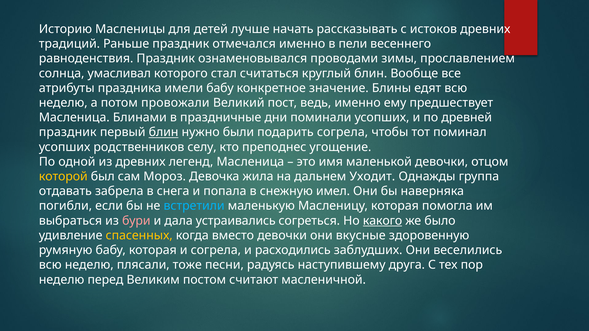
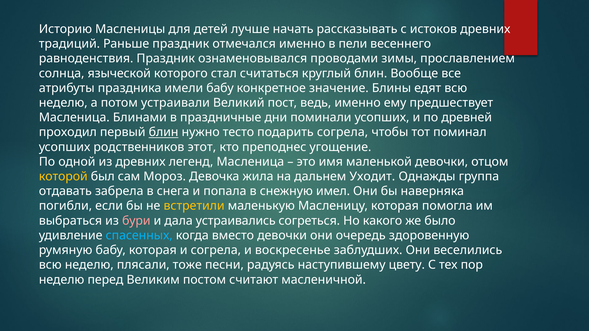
умасливал: умасливал -> языческой (119, 73)
провожали: провожали -> устраивали (175, 103)
праздник: праздник -> проходил (68, 132)
были: были -> тесто (238, 132)
селу: селу -> этот (202, 147)
встретили colour: light blue -> yellow (194, 206)
какого underline: present -> none (383, 221)
спасенных colour: yellow -> light blue (139, 236)
вкусные: вкусные -> очередь (361, 236)
расходились: расходились -> воскресенье (293, 250)
друга: друга -> цвету (407, 265)
